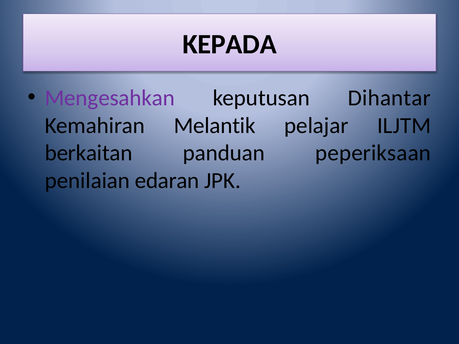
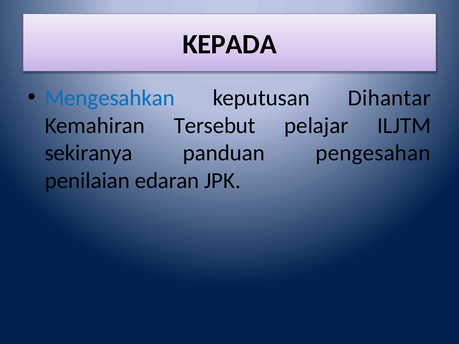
Mengesahkan colour: purple -> blue (110, 98)
Melantik: Melantik -> Tersebut (215, 126)
berkaitan: berkaitan -> sekiranya (89, 153)
peperiksaan: peperiksaan -> pengesahan (373, 153)
